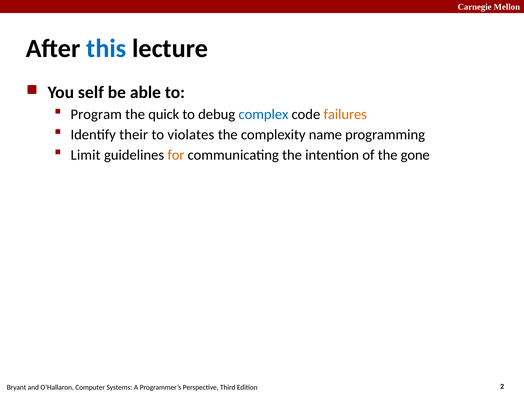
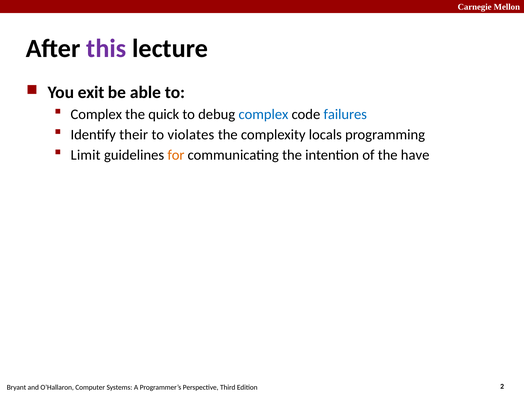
this colour: blue -> purple (106, 49)
self: self -> exit (91, 92)
Program: Program -> Complex (96, 114)
failures colour: orange -> blue (345, 114)
name: name -> locals (325, 135)
gone: gone -> have (415, 155)
